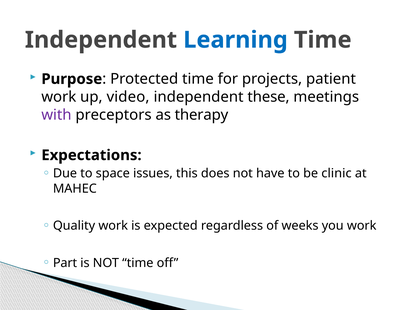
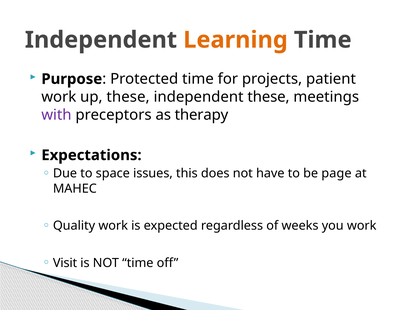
Learning colour: blue -> orange (235, 40)
up video: video -> these (128, 97)
clinic: clinic -> page (336, 174)
Part: Part -> Visit (65, 263)
